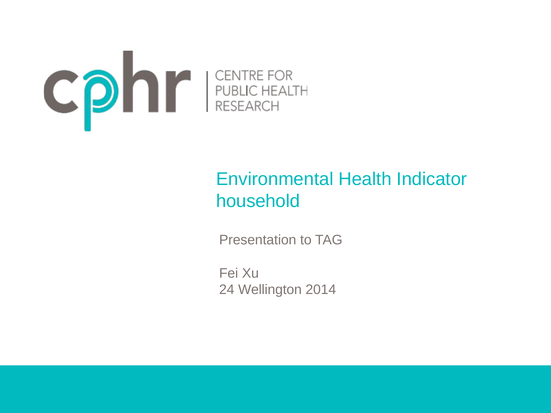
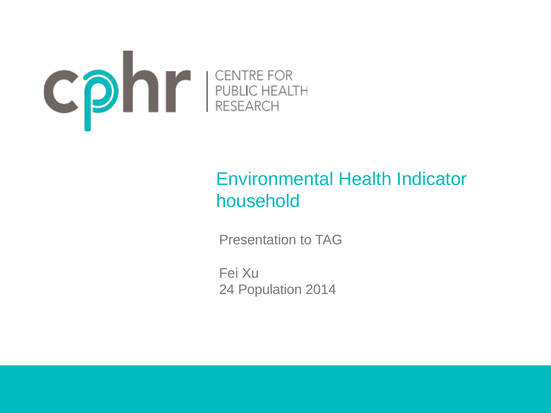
Wellington: Wellington -> Population (270, 290)
